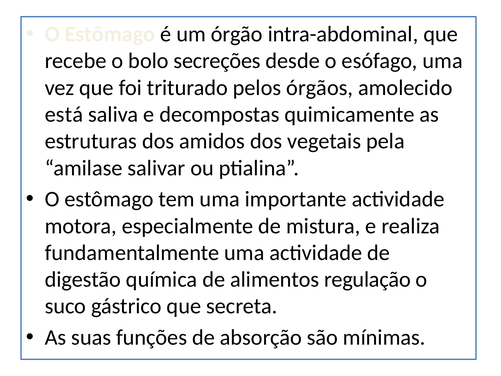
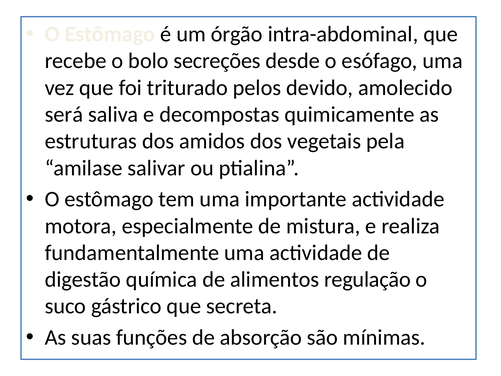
órgãos: órgãos -> devido (320, 88)
está: está -> será (64, 114)
